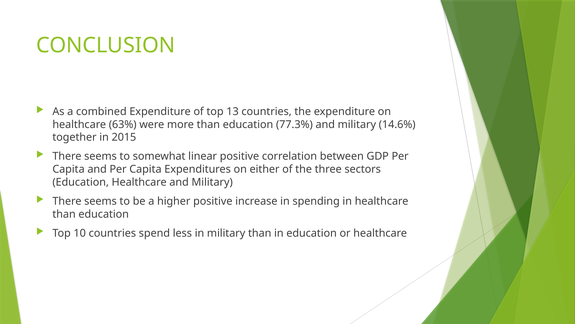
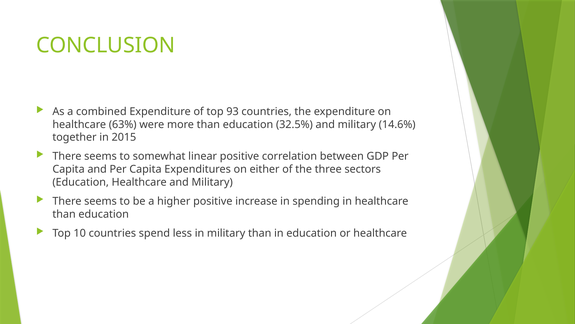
13: 13 -> 93 (233, 111)
77.3%: 77.3% -> 32.5% (294, 124)
